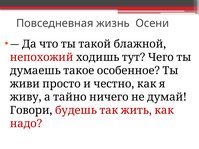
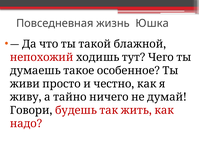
Осени: Осени -> Юшка (152, 23)
